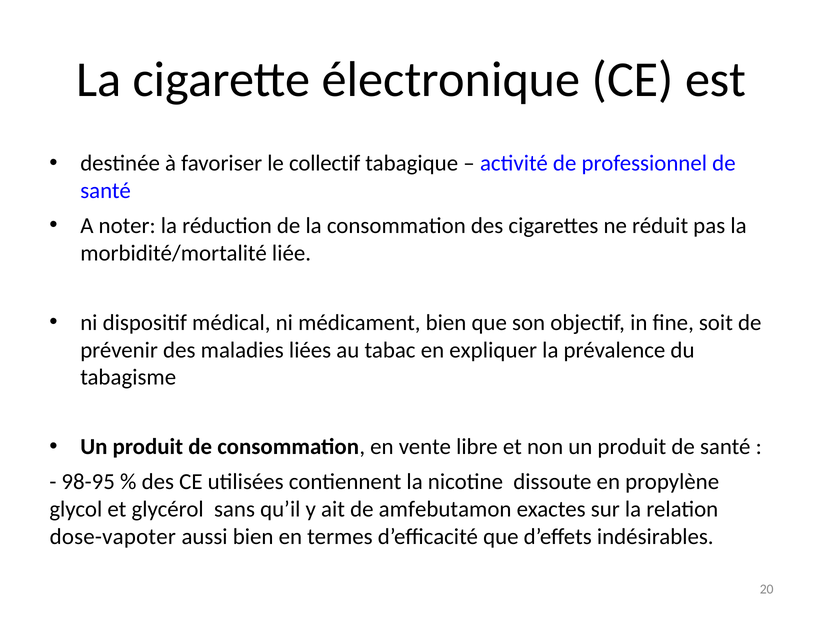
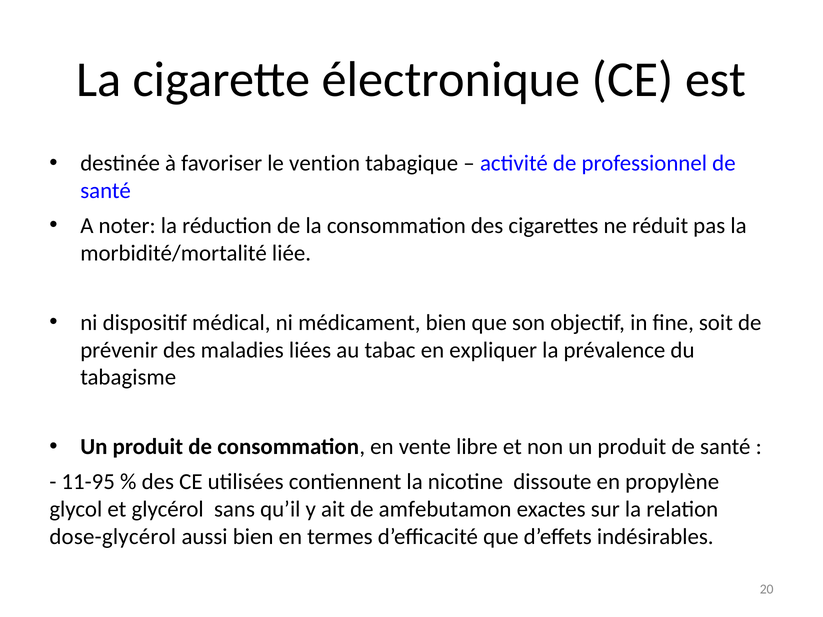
collectif: collectif -> vention (325, 163)
98-95: 98-95 -> 11-95 (88, 482)
dose-vapoter: dose-vapoter -> dose-glycérol (113, 537)
